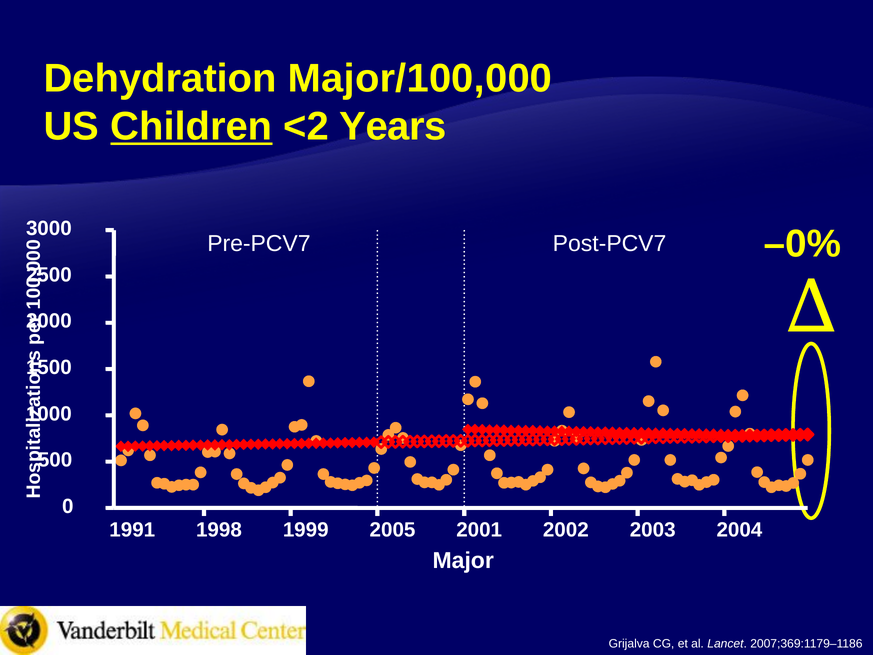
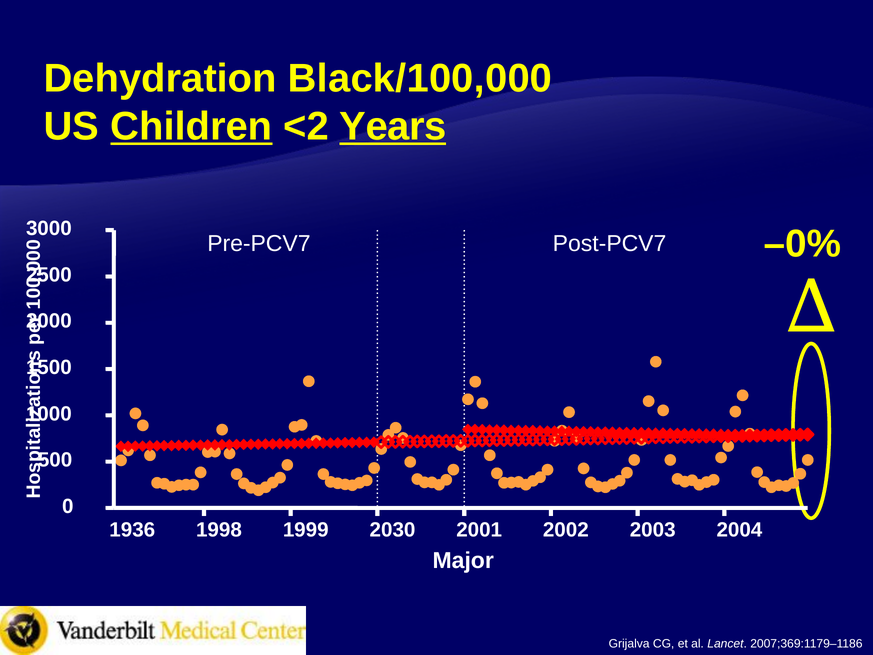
Major/100,000: Major/100,000 -> Black/100,000 (420, 79)
Years underline: none -> present (393, 127)
1991: 1991 -> 1936 (132, 530)
2005: 2005 -> 2030 (393, 530)
